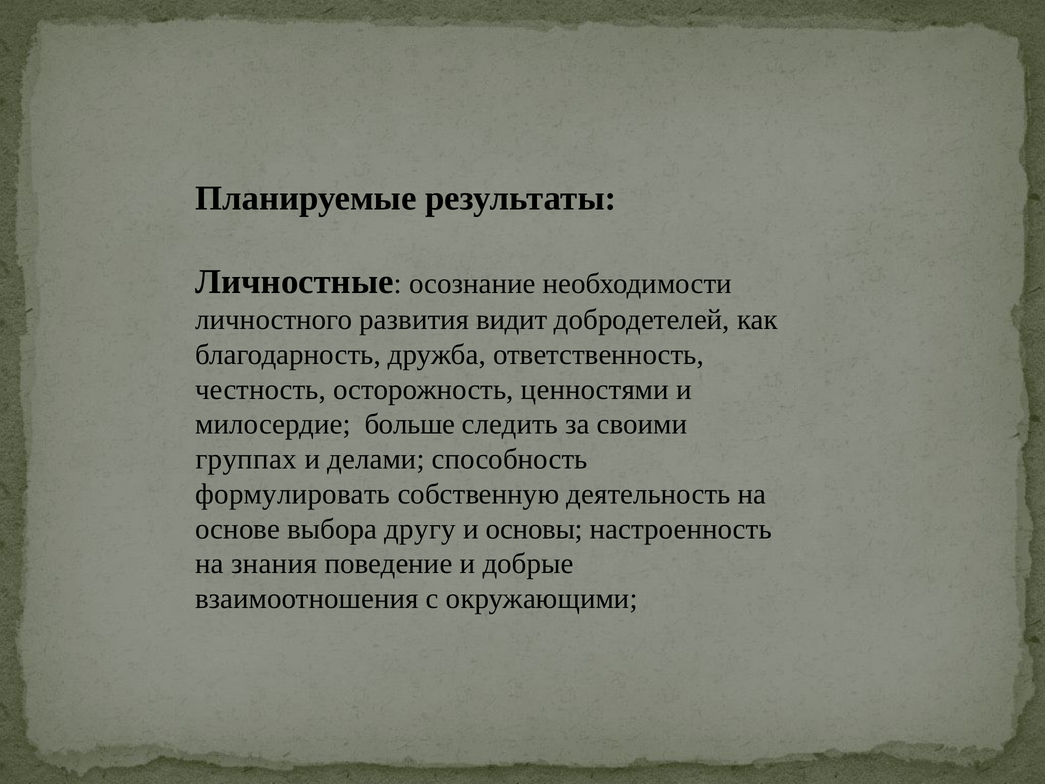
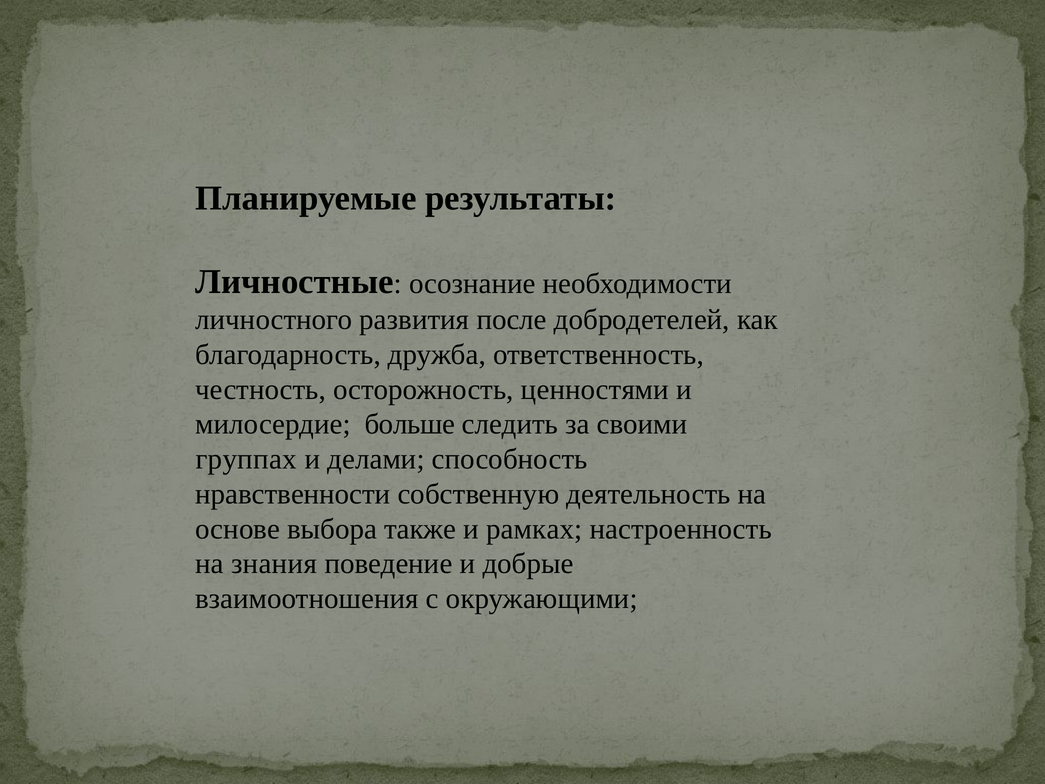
видит: видит -> после (512, 320)
формулировать: формулировать -> нравственности (293, 494)
другу: другу -> также (420, 529)
основы: основы -> рамках (534, 529)
